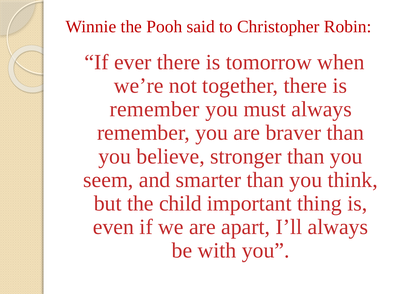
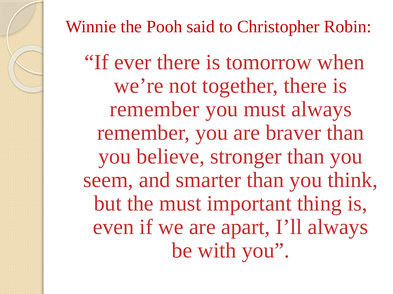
the child: child -> must (180, 204)
